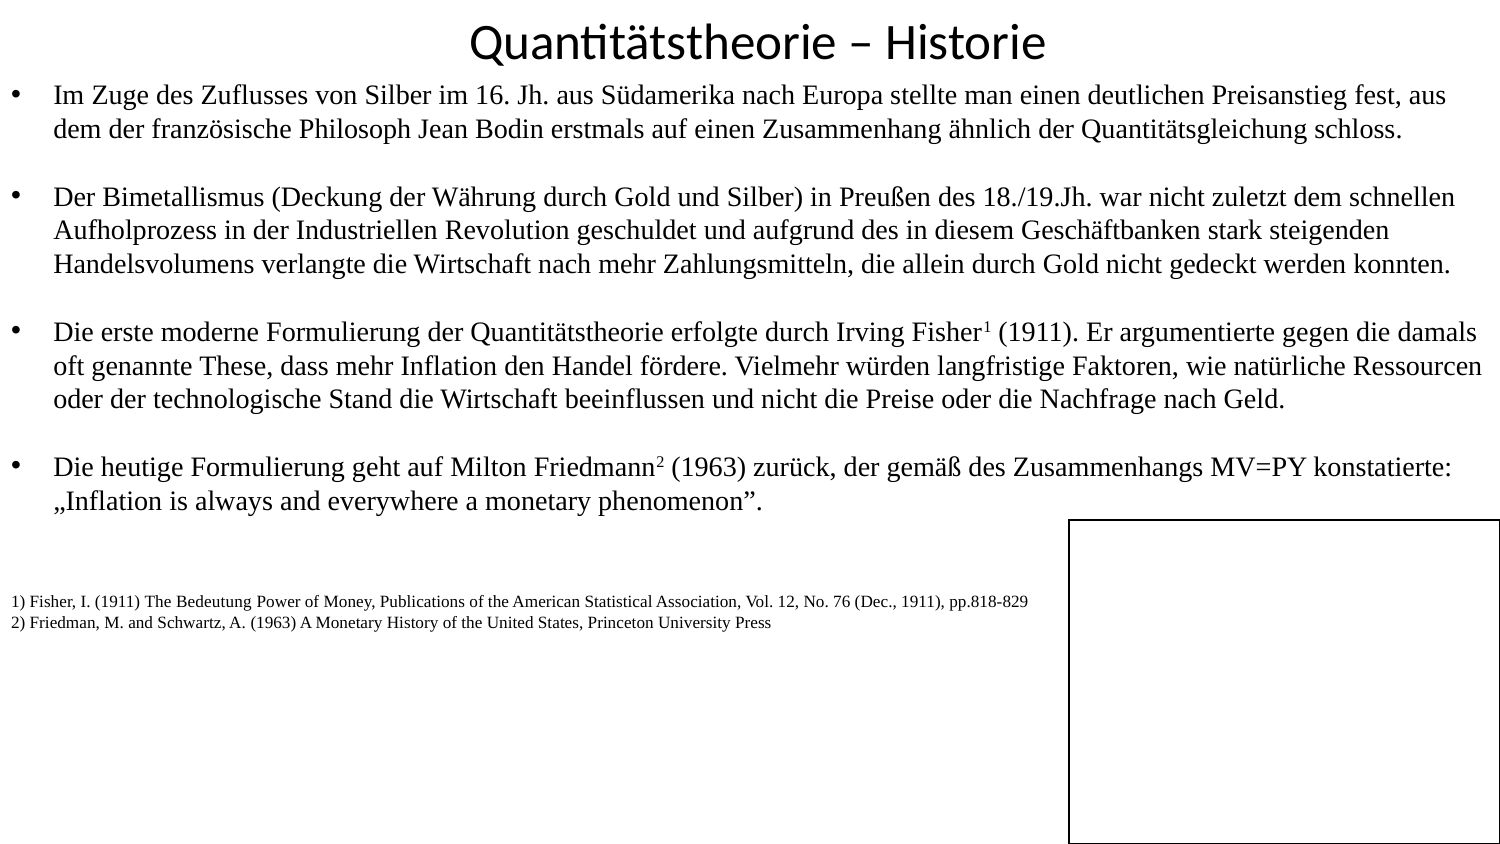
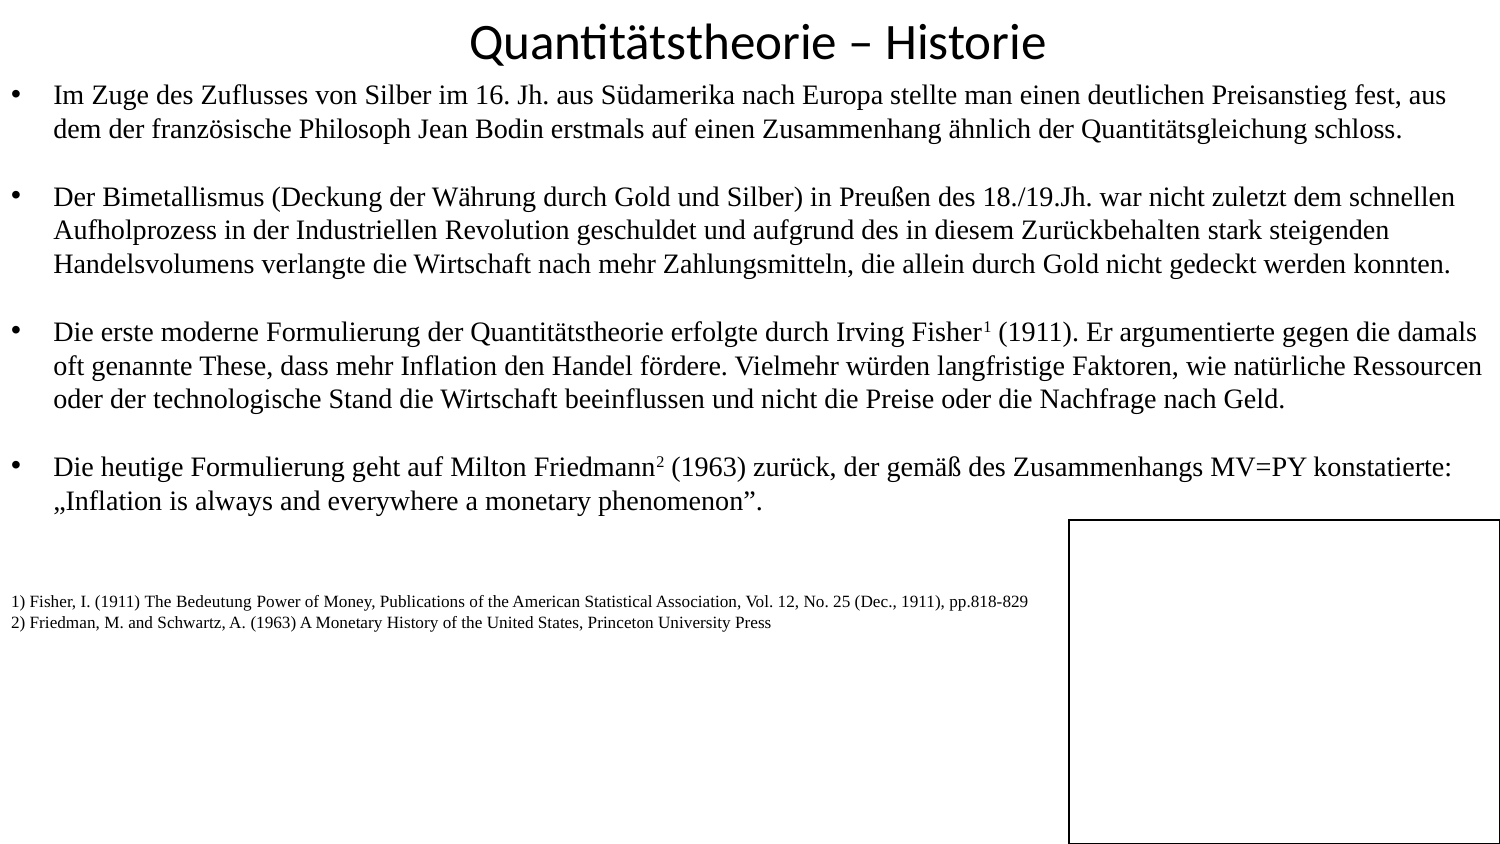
Geschäftbanken: Geschäftbanken -> Zurückbehalten (1111, 231)
76: 76 -> 25 (842, 602)
